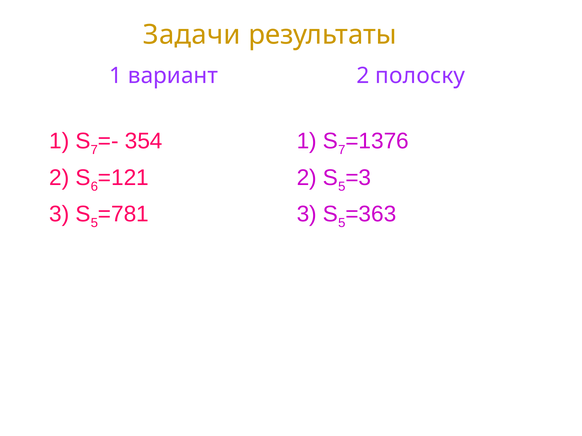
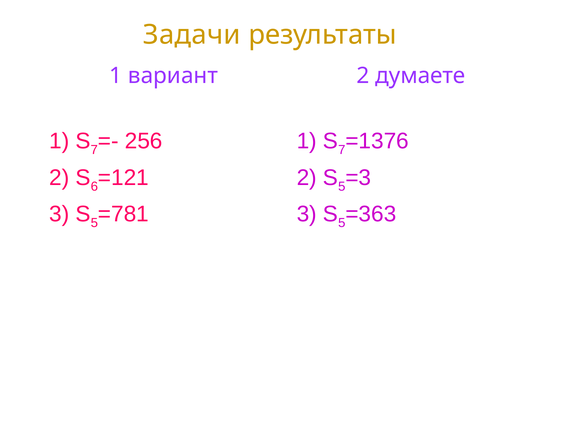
полоску: полоску -> думаете (420, 76)
354: 354 -> 256 (144, 141)
